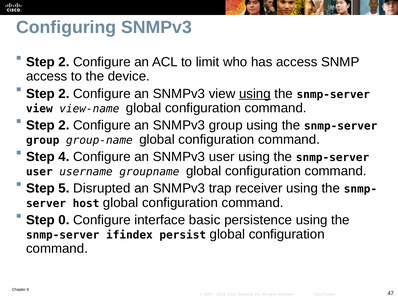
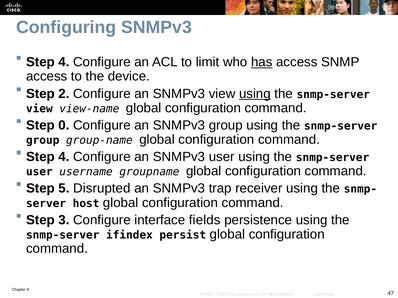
2: 2 -> 4 (64, 62)
has underline: none -> present (262, 62)
2: 2 -> 0 (64, 125)
0: 0 -> 3 (64, 220)
basic: basic -> fields (205, 220)
